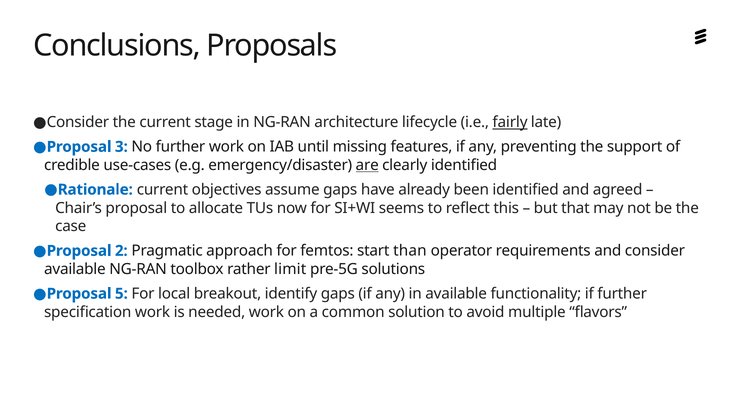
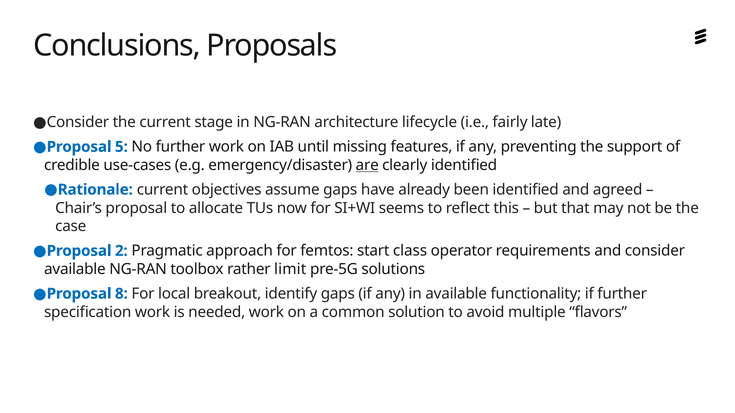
fairly underline: present -> none (510, 122)
3: 3 -> 5 (121, 147)
than: than -> class (410, 251)
5: 5 -> 8 (121, 294)
